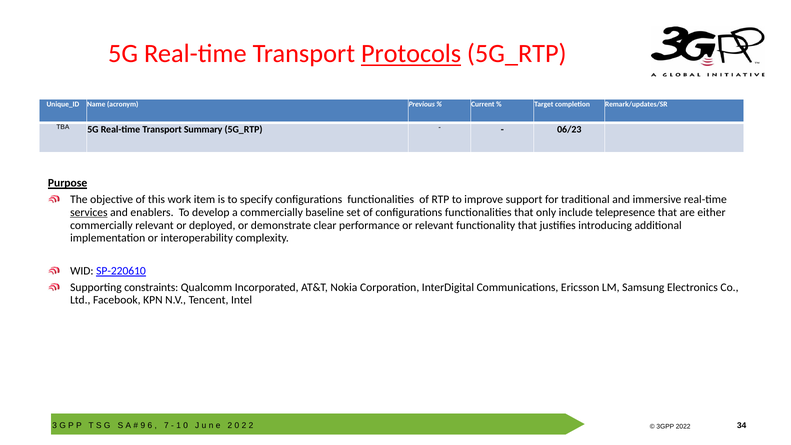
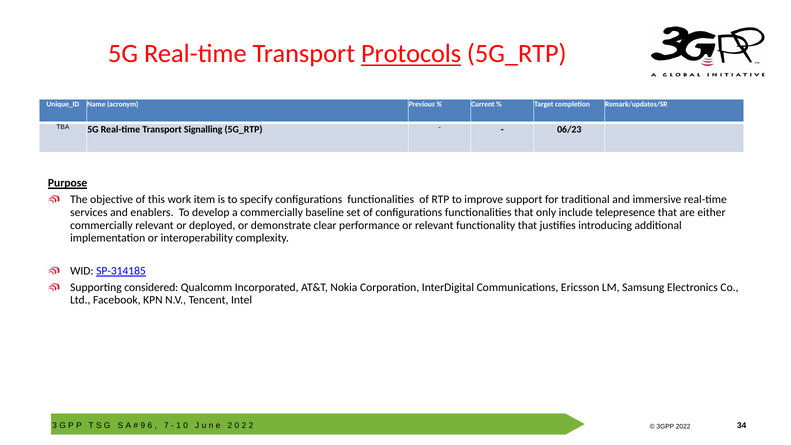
Summary: Summary -> Signalling (203, 129)
services underline: present -> none (89, 212)
SP-220610: SP-220610 -> SP-314185 (121, 271)
constraints: constraints -> considered (151, 287)
